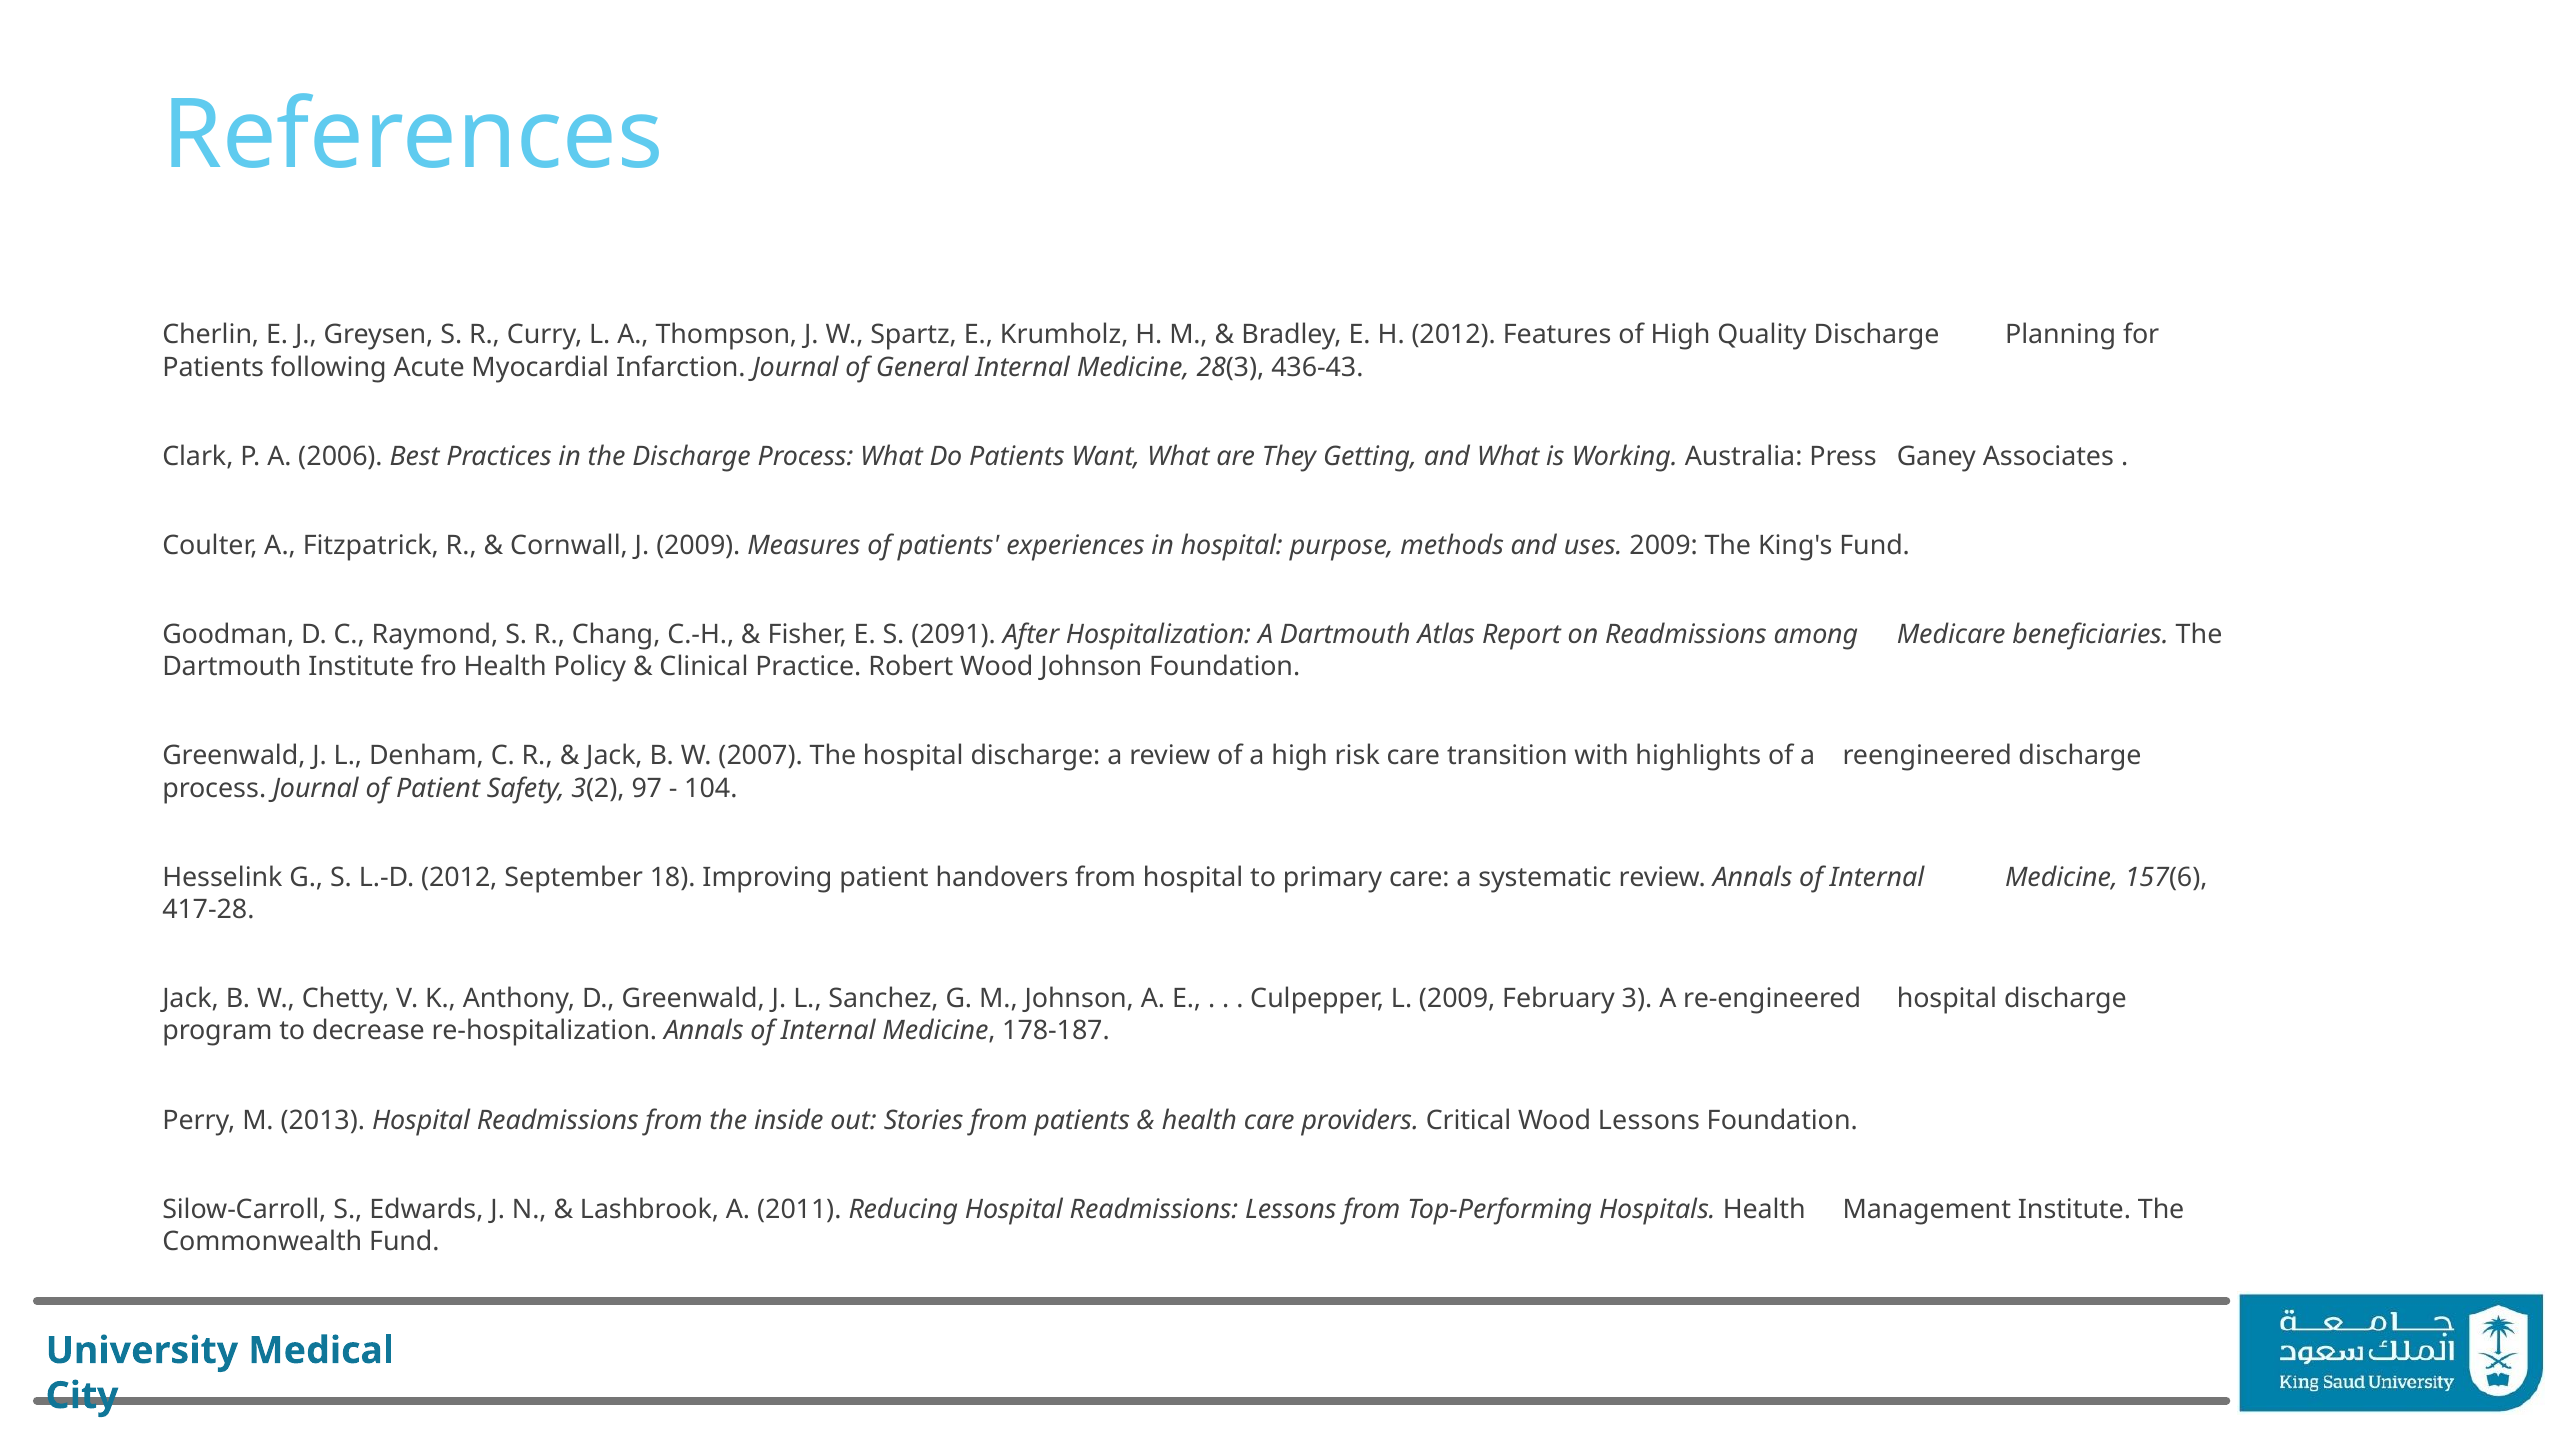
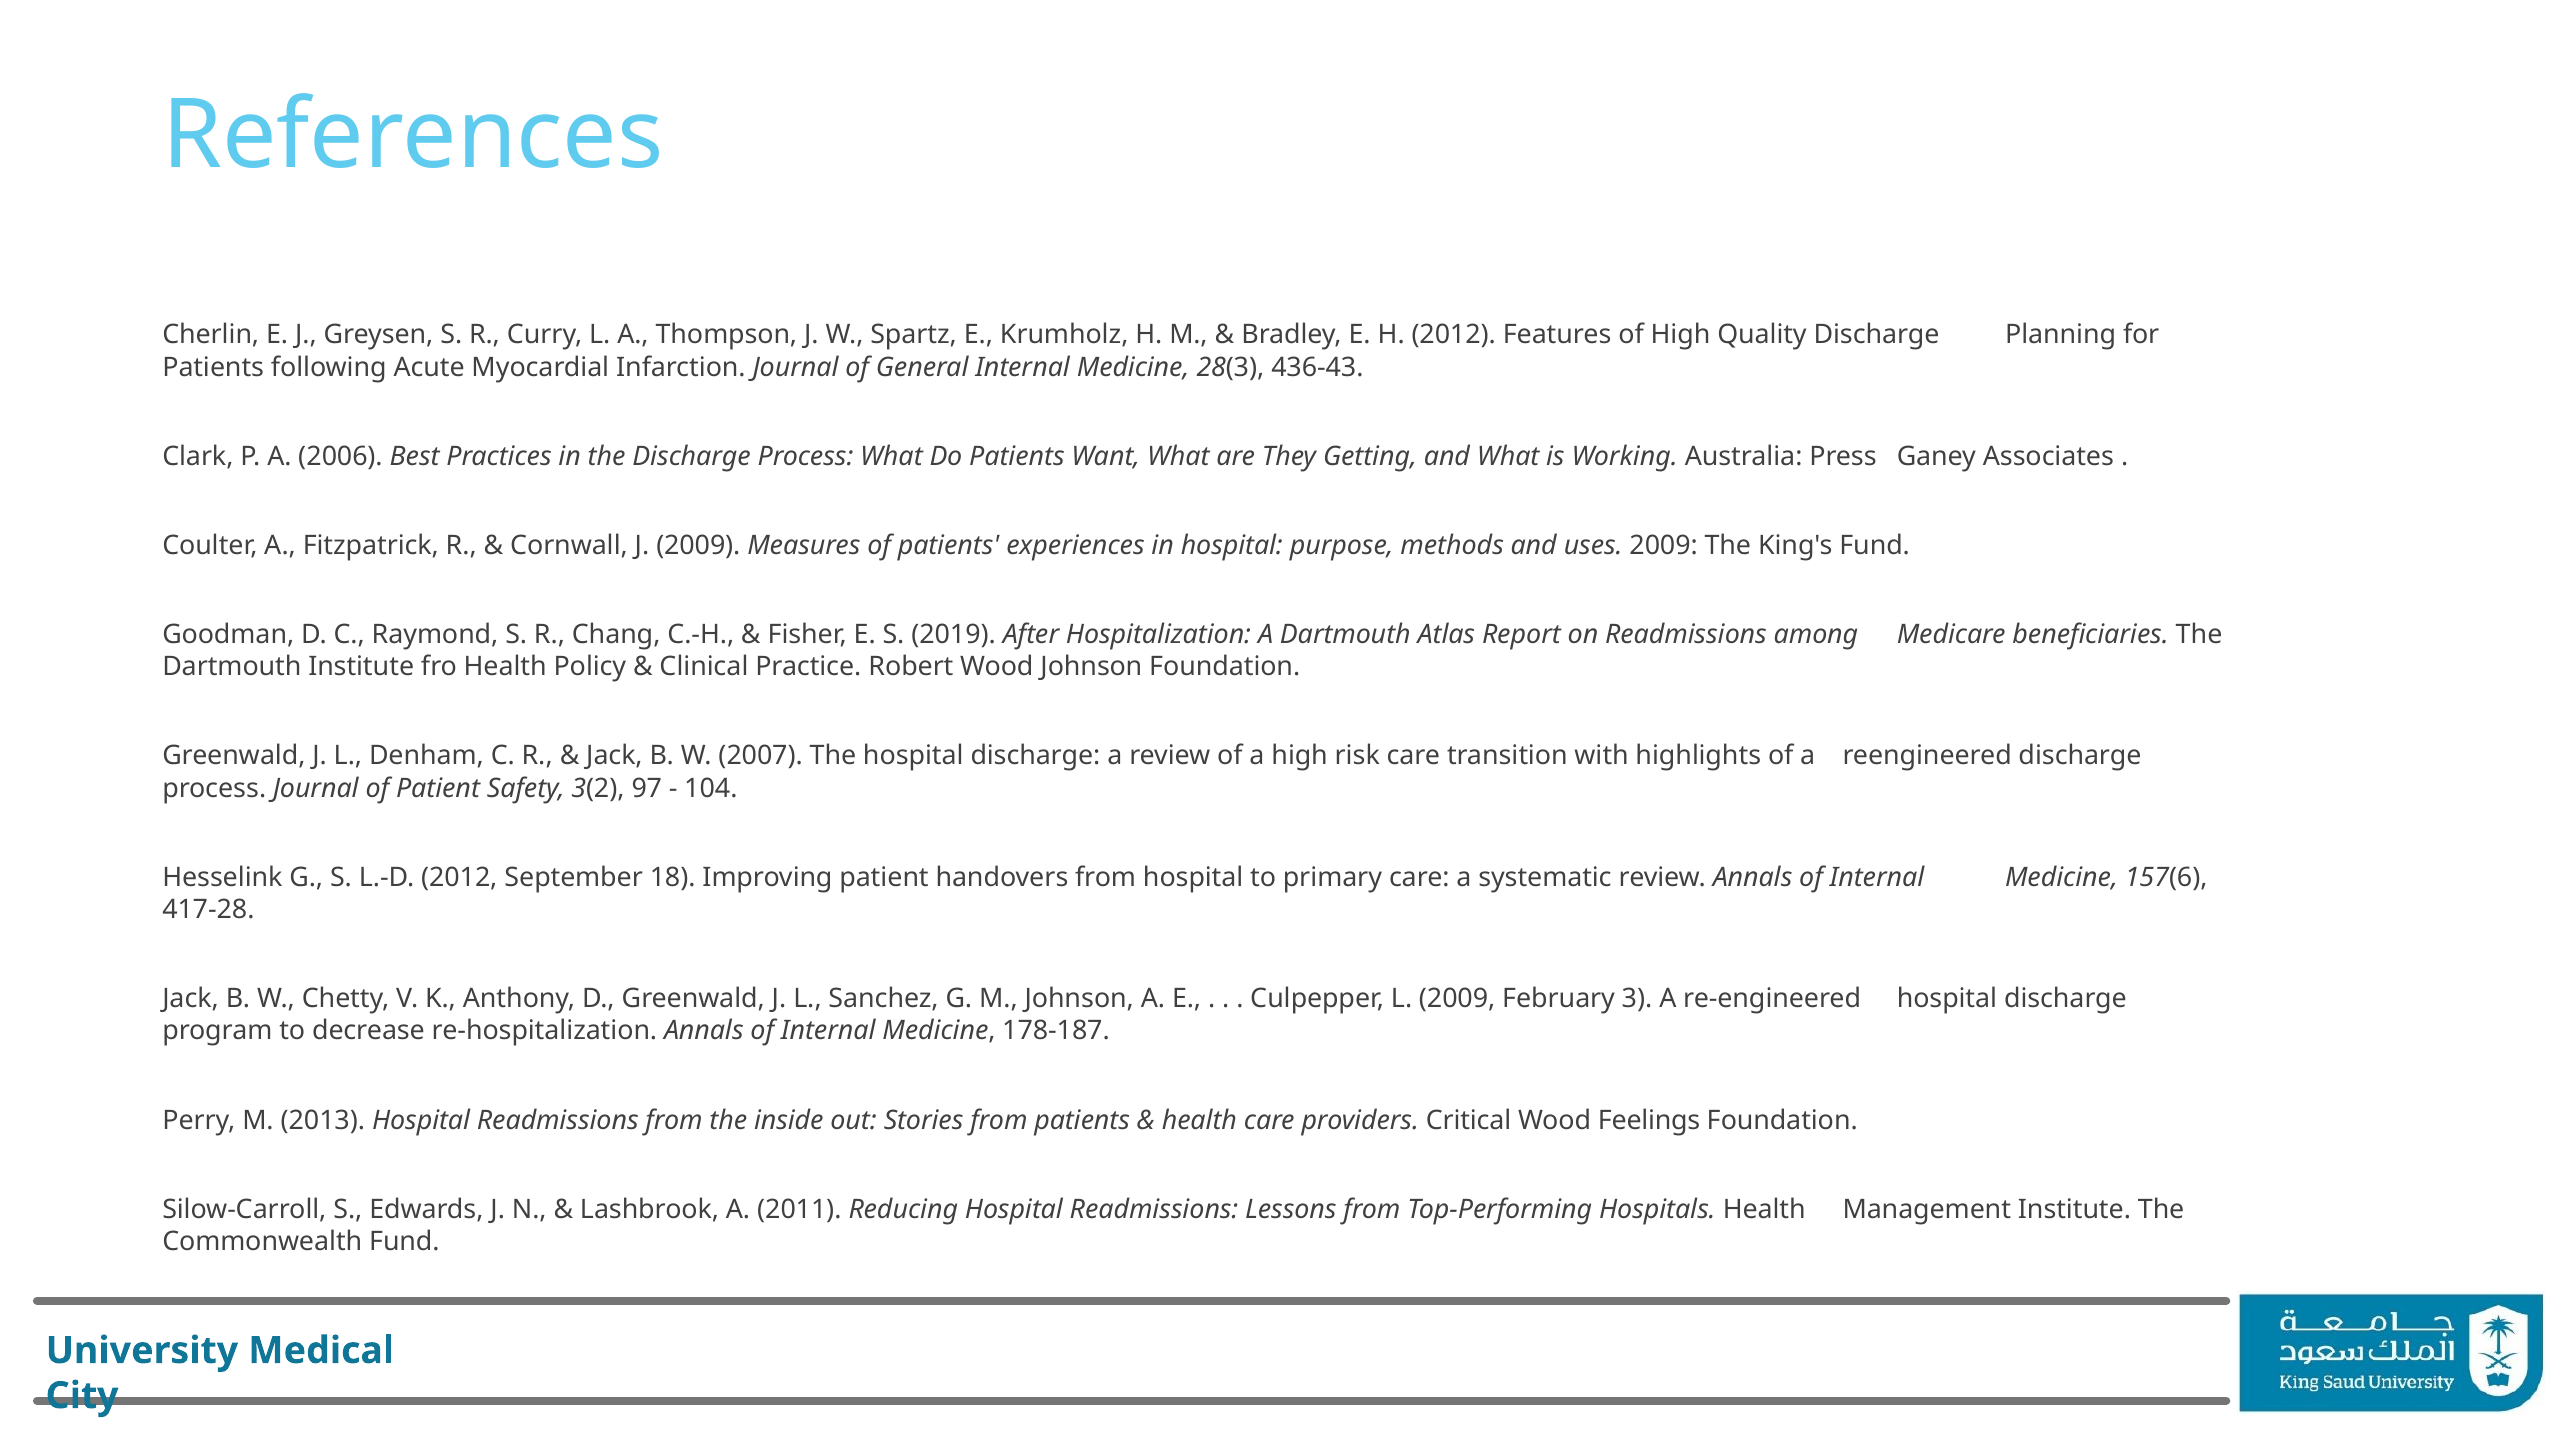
2091: 2091 -> 2019 (954, 635)
Wood Lessons: Lessons -> Feelings (1649, 1120)
